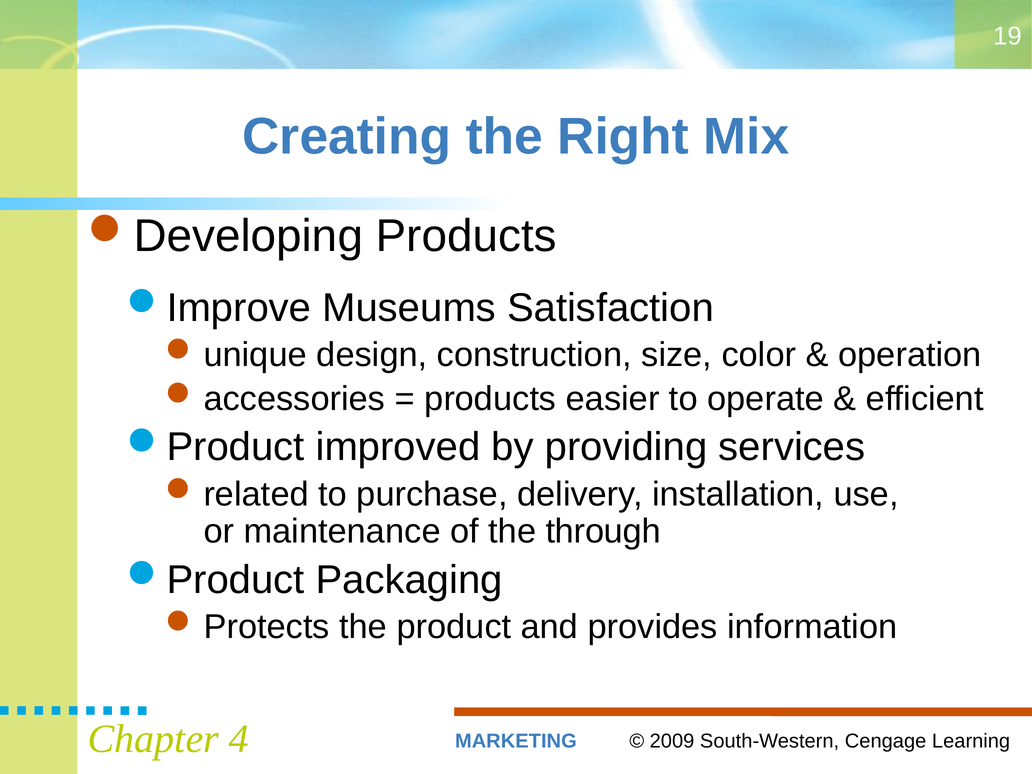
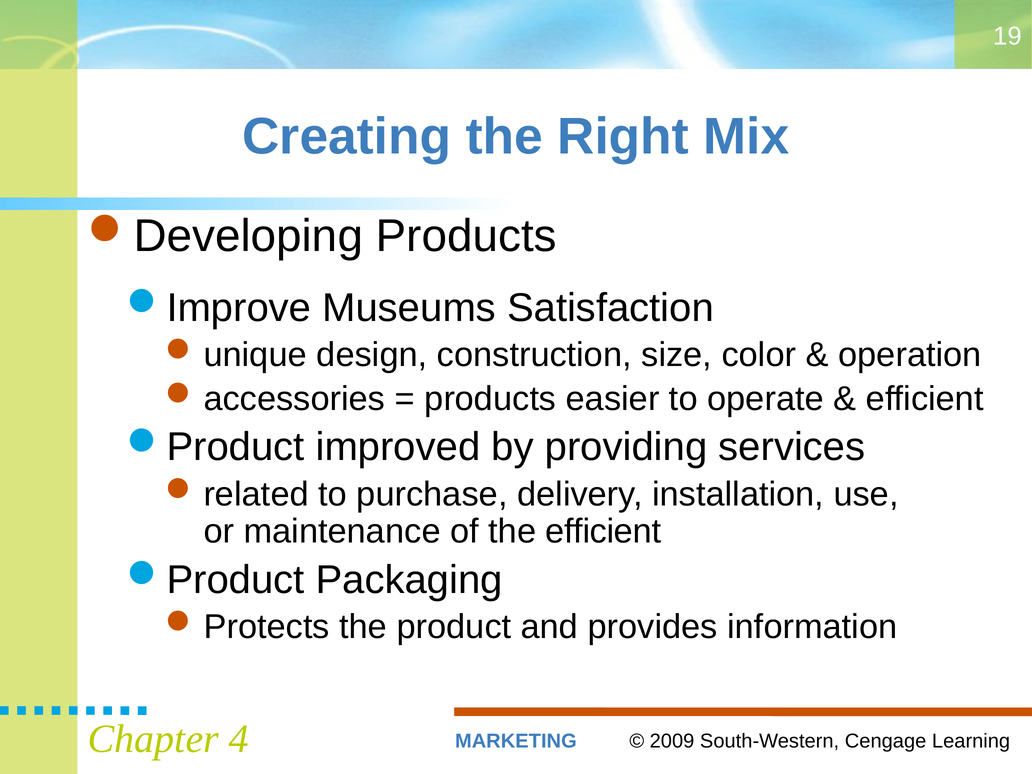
the through: through -> efficient (603, 532)
